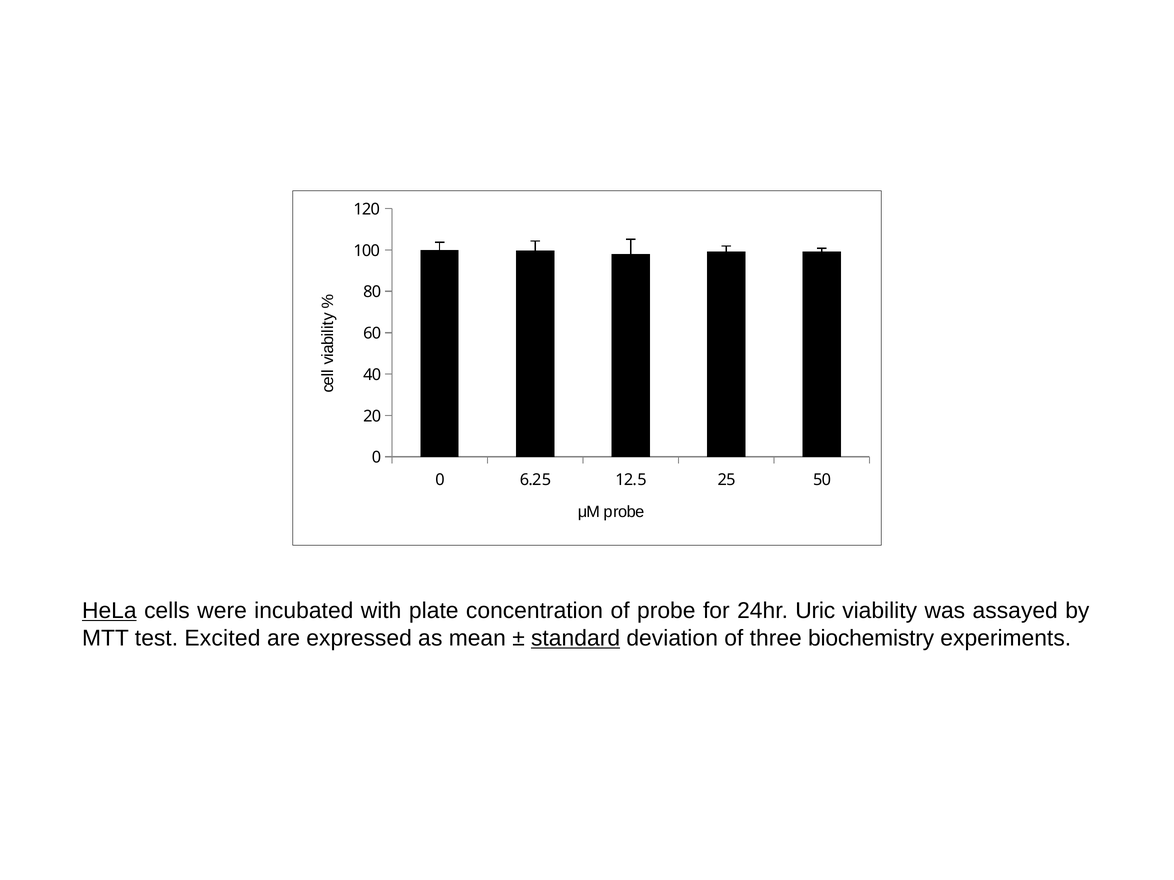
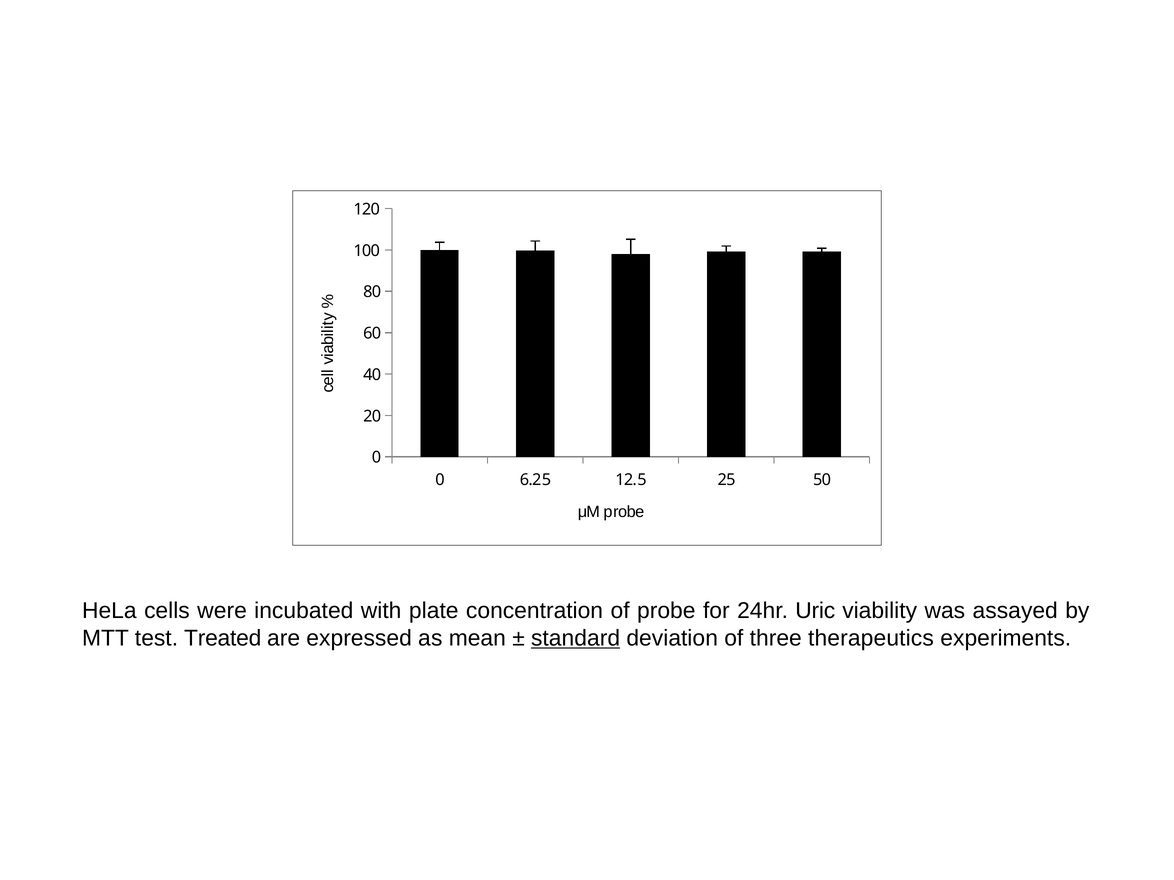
HeLa underline: present -> none (109, 611)
Excited: Excited -> Treated (223, 638)
biochemistry: biochemistry -> therapeutics (871, 638)
